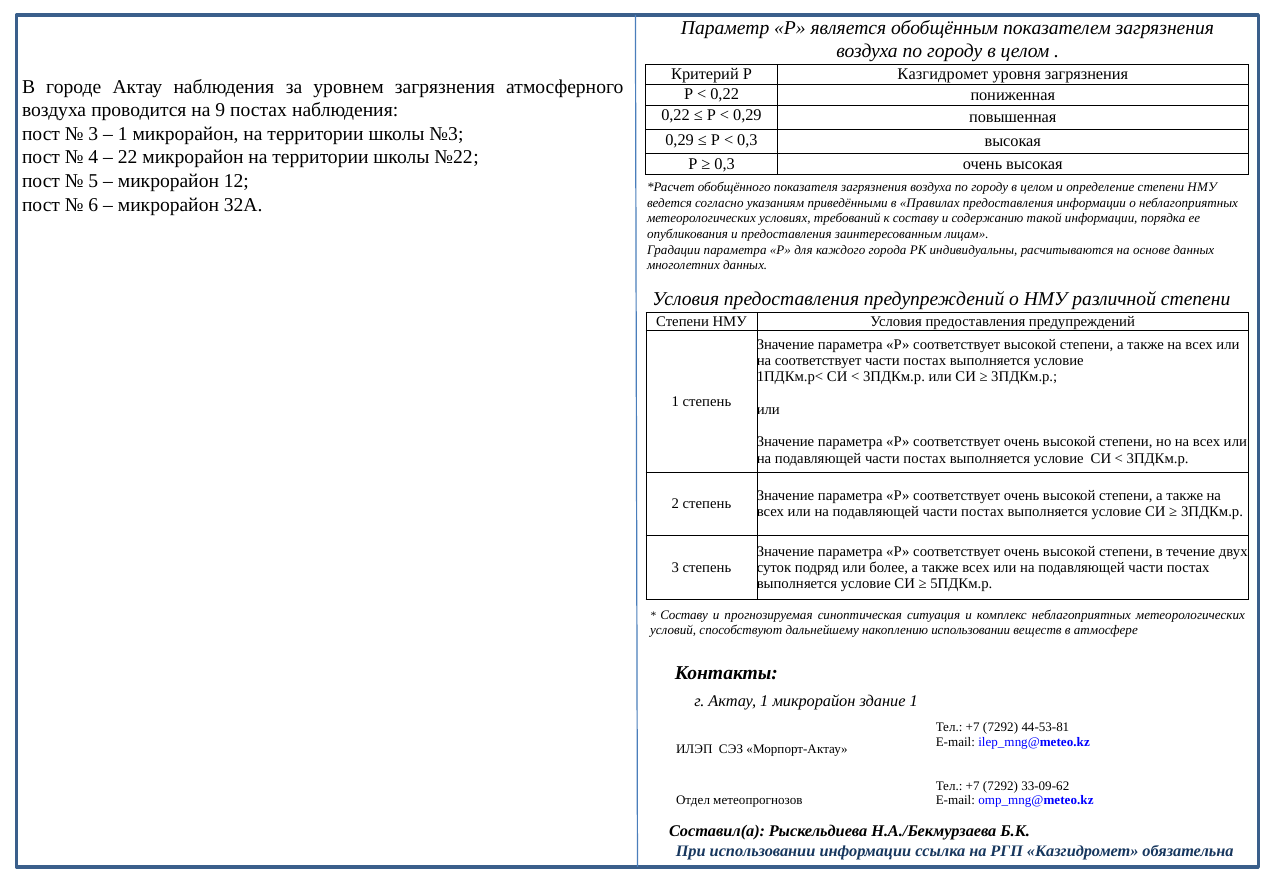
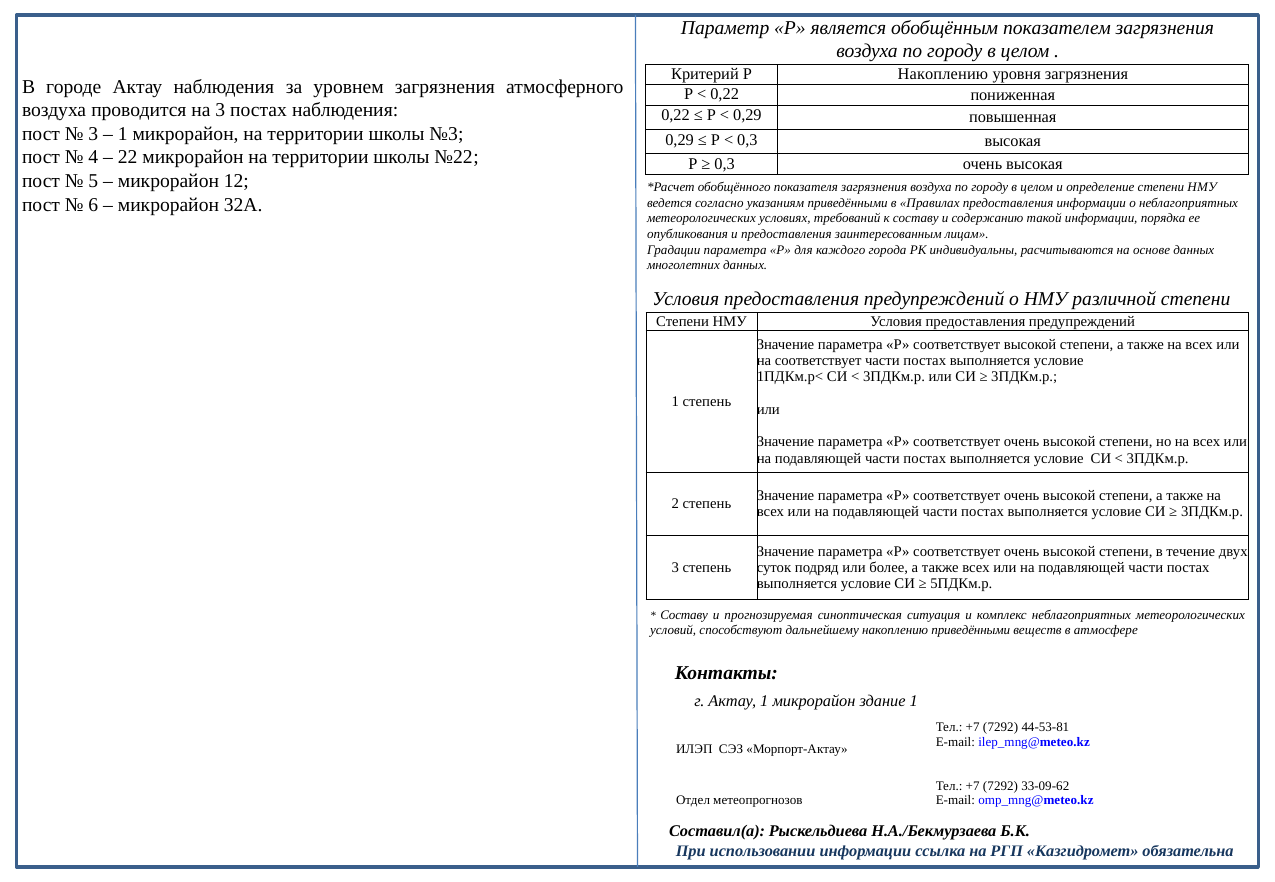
Р Казгидромет: Казгидромет -> Накоплению (943, 74)
на 9: 9 -> 3 (220, 111)
накоплению использовании: использовании -> приведёнными (971, 631)
